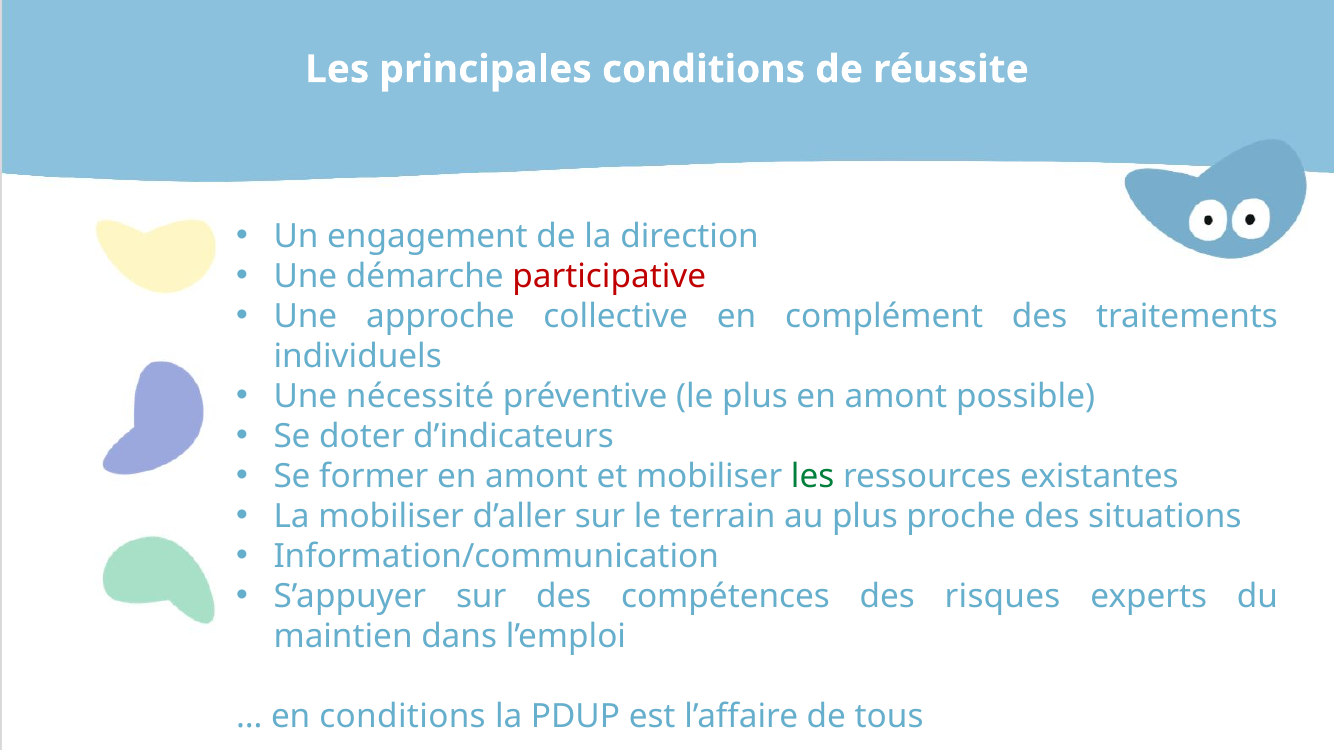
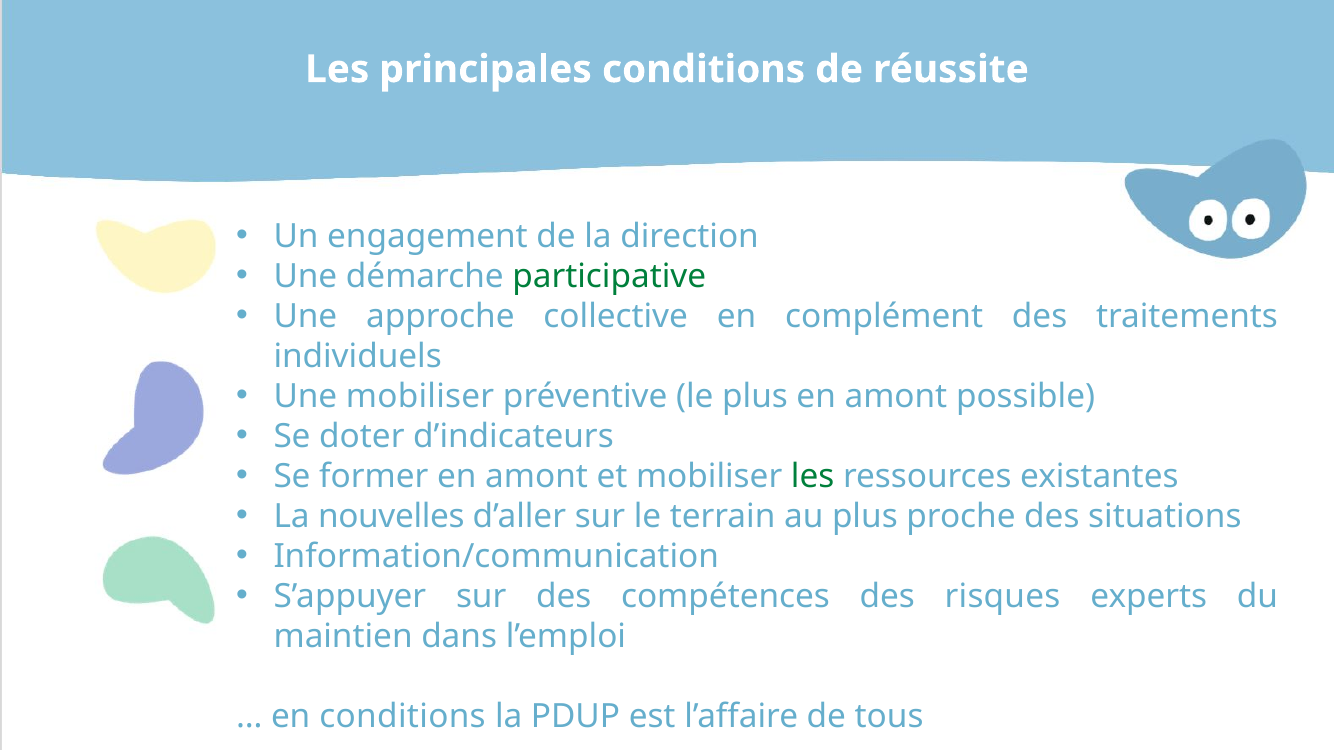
participative colour: red -> green (609, 276)
Une nécessité: nécessité -> mobiliser (420, 397)
La mobiliser: mobiliser -> nouvelles (391, 517)
